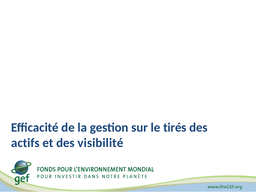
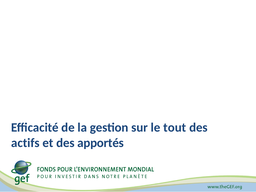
tirés: tirés -> tout (175, 127)
visibilité: visibilité -> apportés (101, 143)
